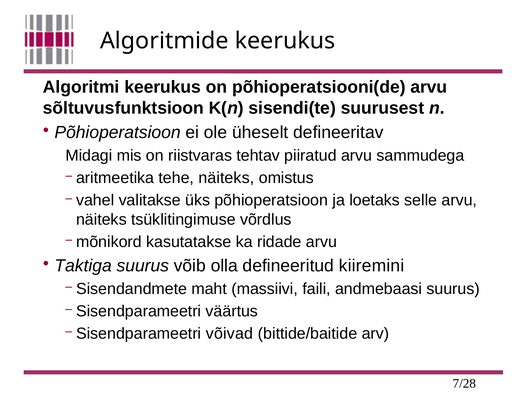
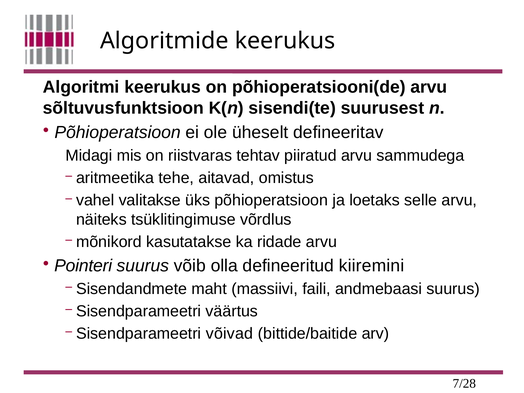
tehe näiteks: näiteks -> aitavad (226, 178)
Taktiga: Taktiga -> Pointeri (83, 266)
